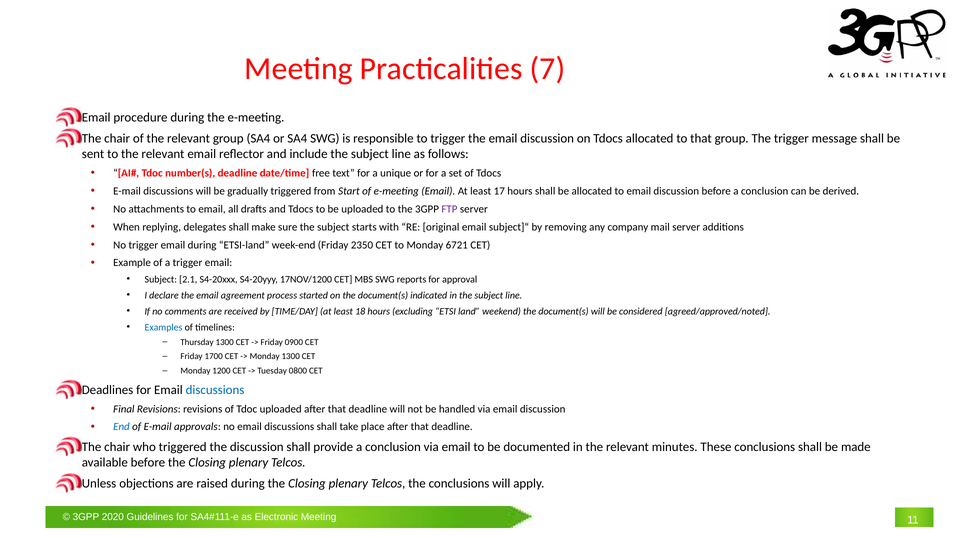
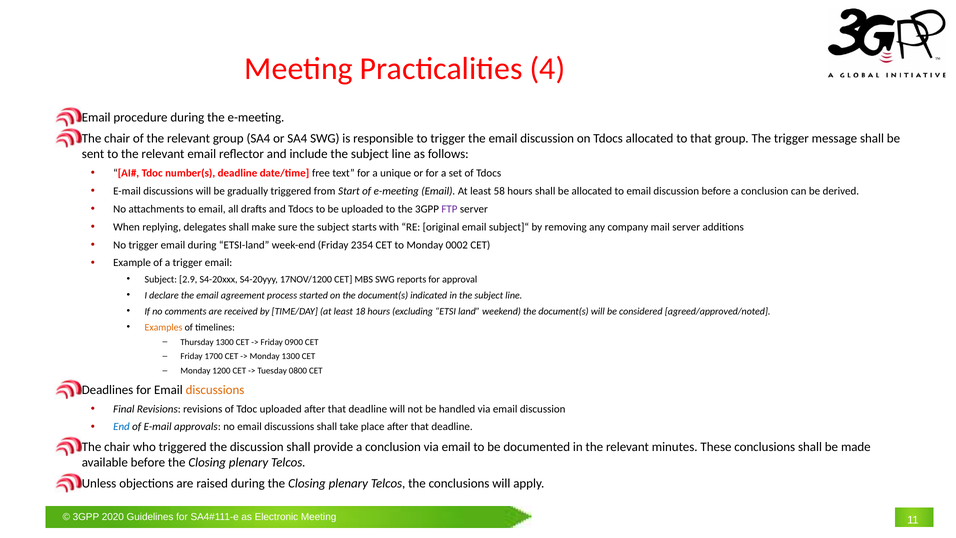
7: 7 -> 4 (548, 69)
17: 17 -> 58 (499, 191)
2350: 2350 -> 2354 (362, 245)
6721: 6721 -> 0002 (457, 245)
2.1: 2.1 -> 2.9 (188, 279)
Examples colour: blue -> orange (164, 327)
discussions colour: blue -> orange (215, 390)
